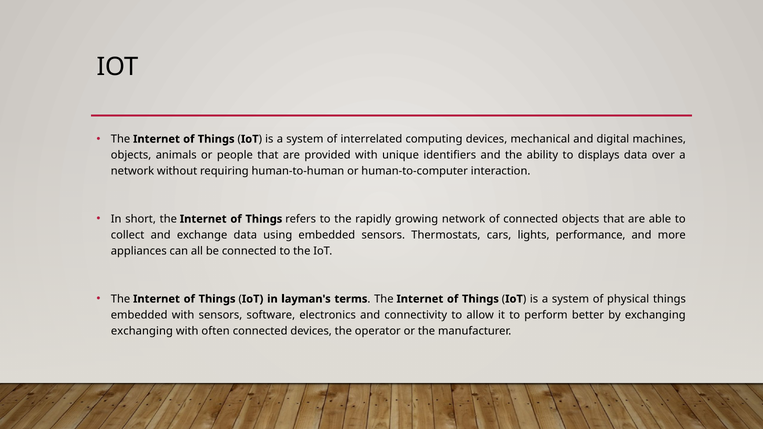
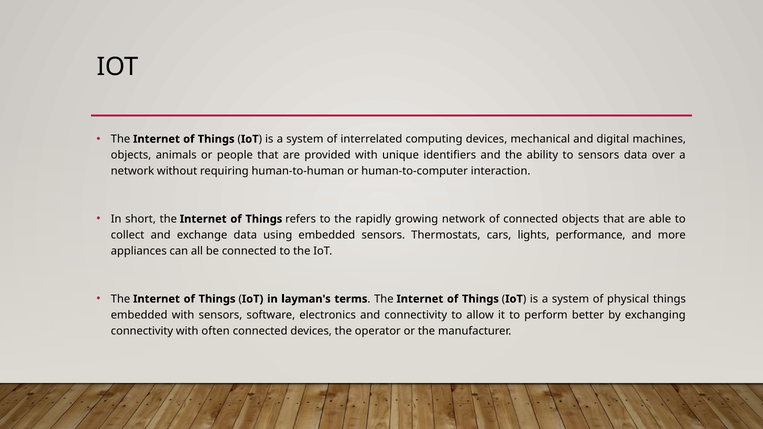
to displays: displays -> sensors (599, 155)
exchanging: exchanging -> connectivity (142, 331)
